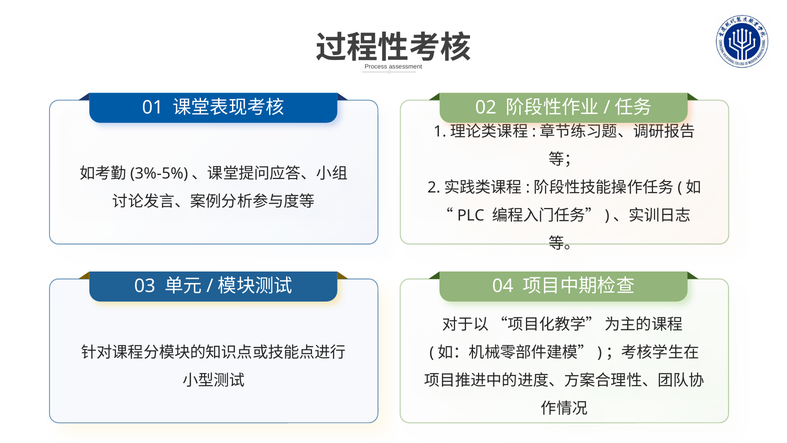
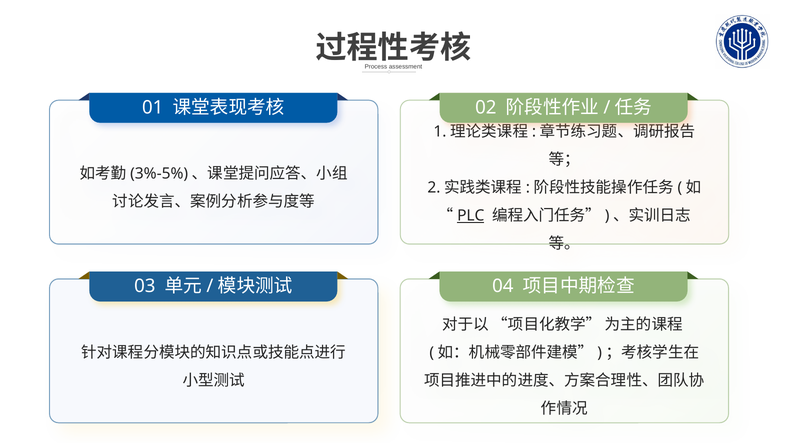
PLC underline: none -> present (471, 216)
